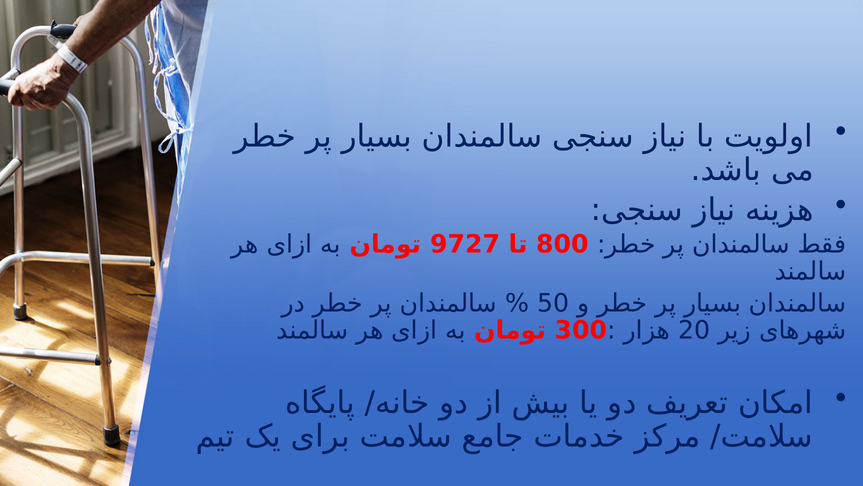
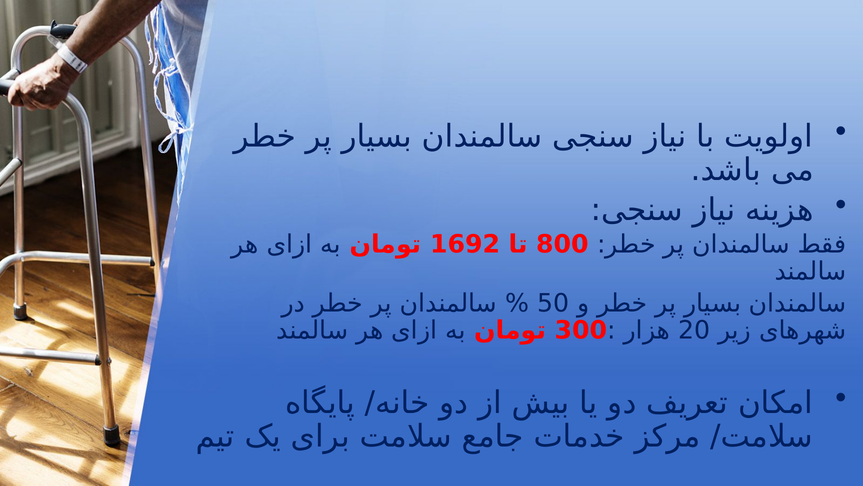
9727: 9727 -> 1692 (465, 244)
